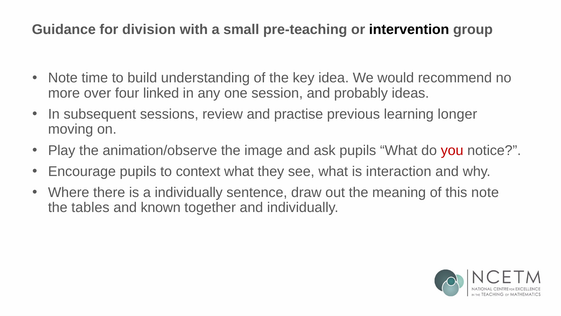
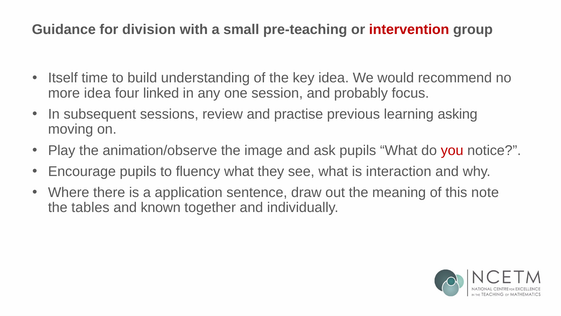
intervention colour: black -> red (409, 29)
Note: Note -> Itself (63, 78)
more over: over -> idea (97, 93)
ideas: ideas -> focus (410, 93)
longer: longer -> asking (458, 114)
context: context -> fluency (198, 171)
a individually: individually -> application (189, 192)
